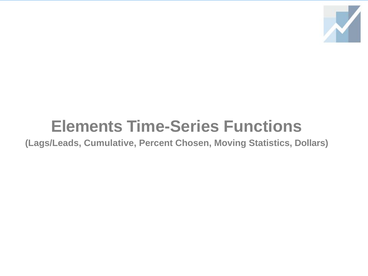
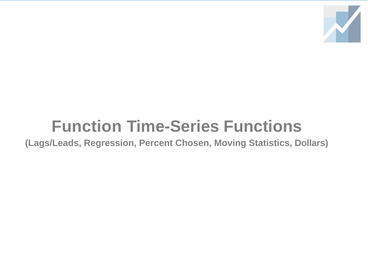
Elements: Elements -> Function (87, 126)
Cumulative: Cumulative -> Regression (110, 143)
